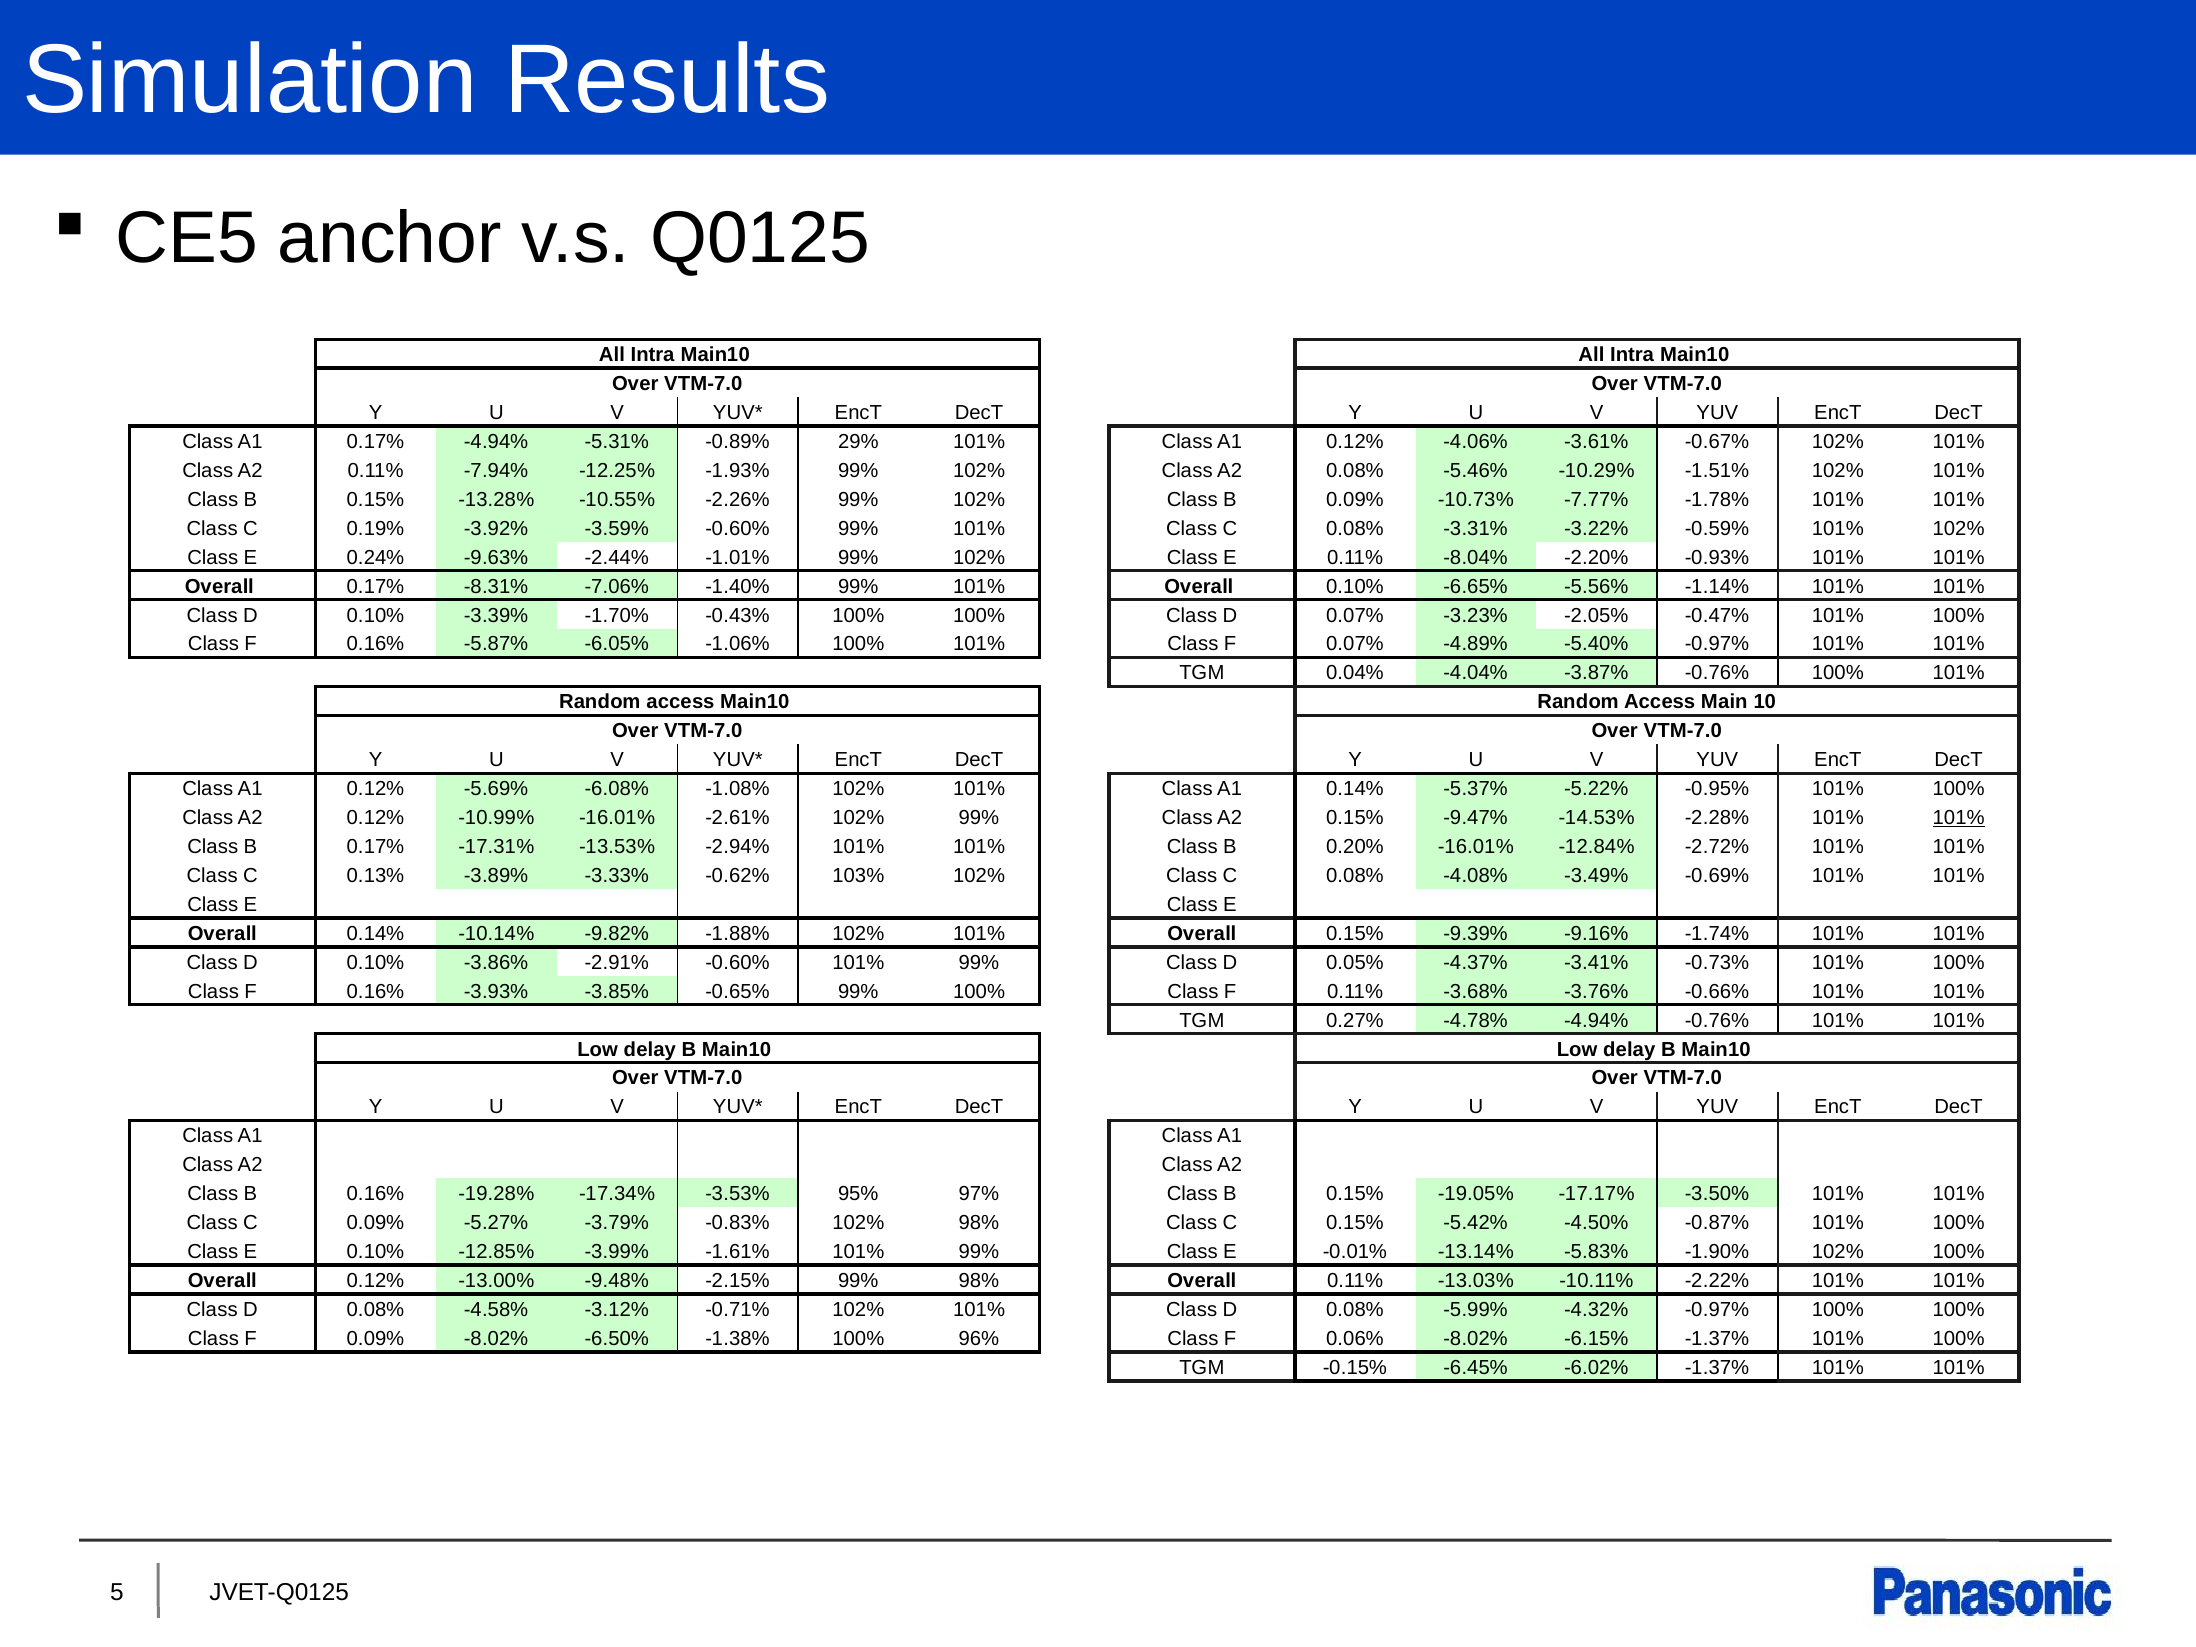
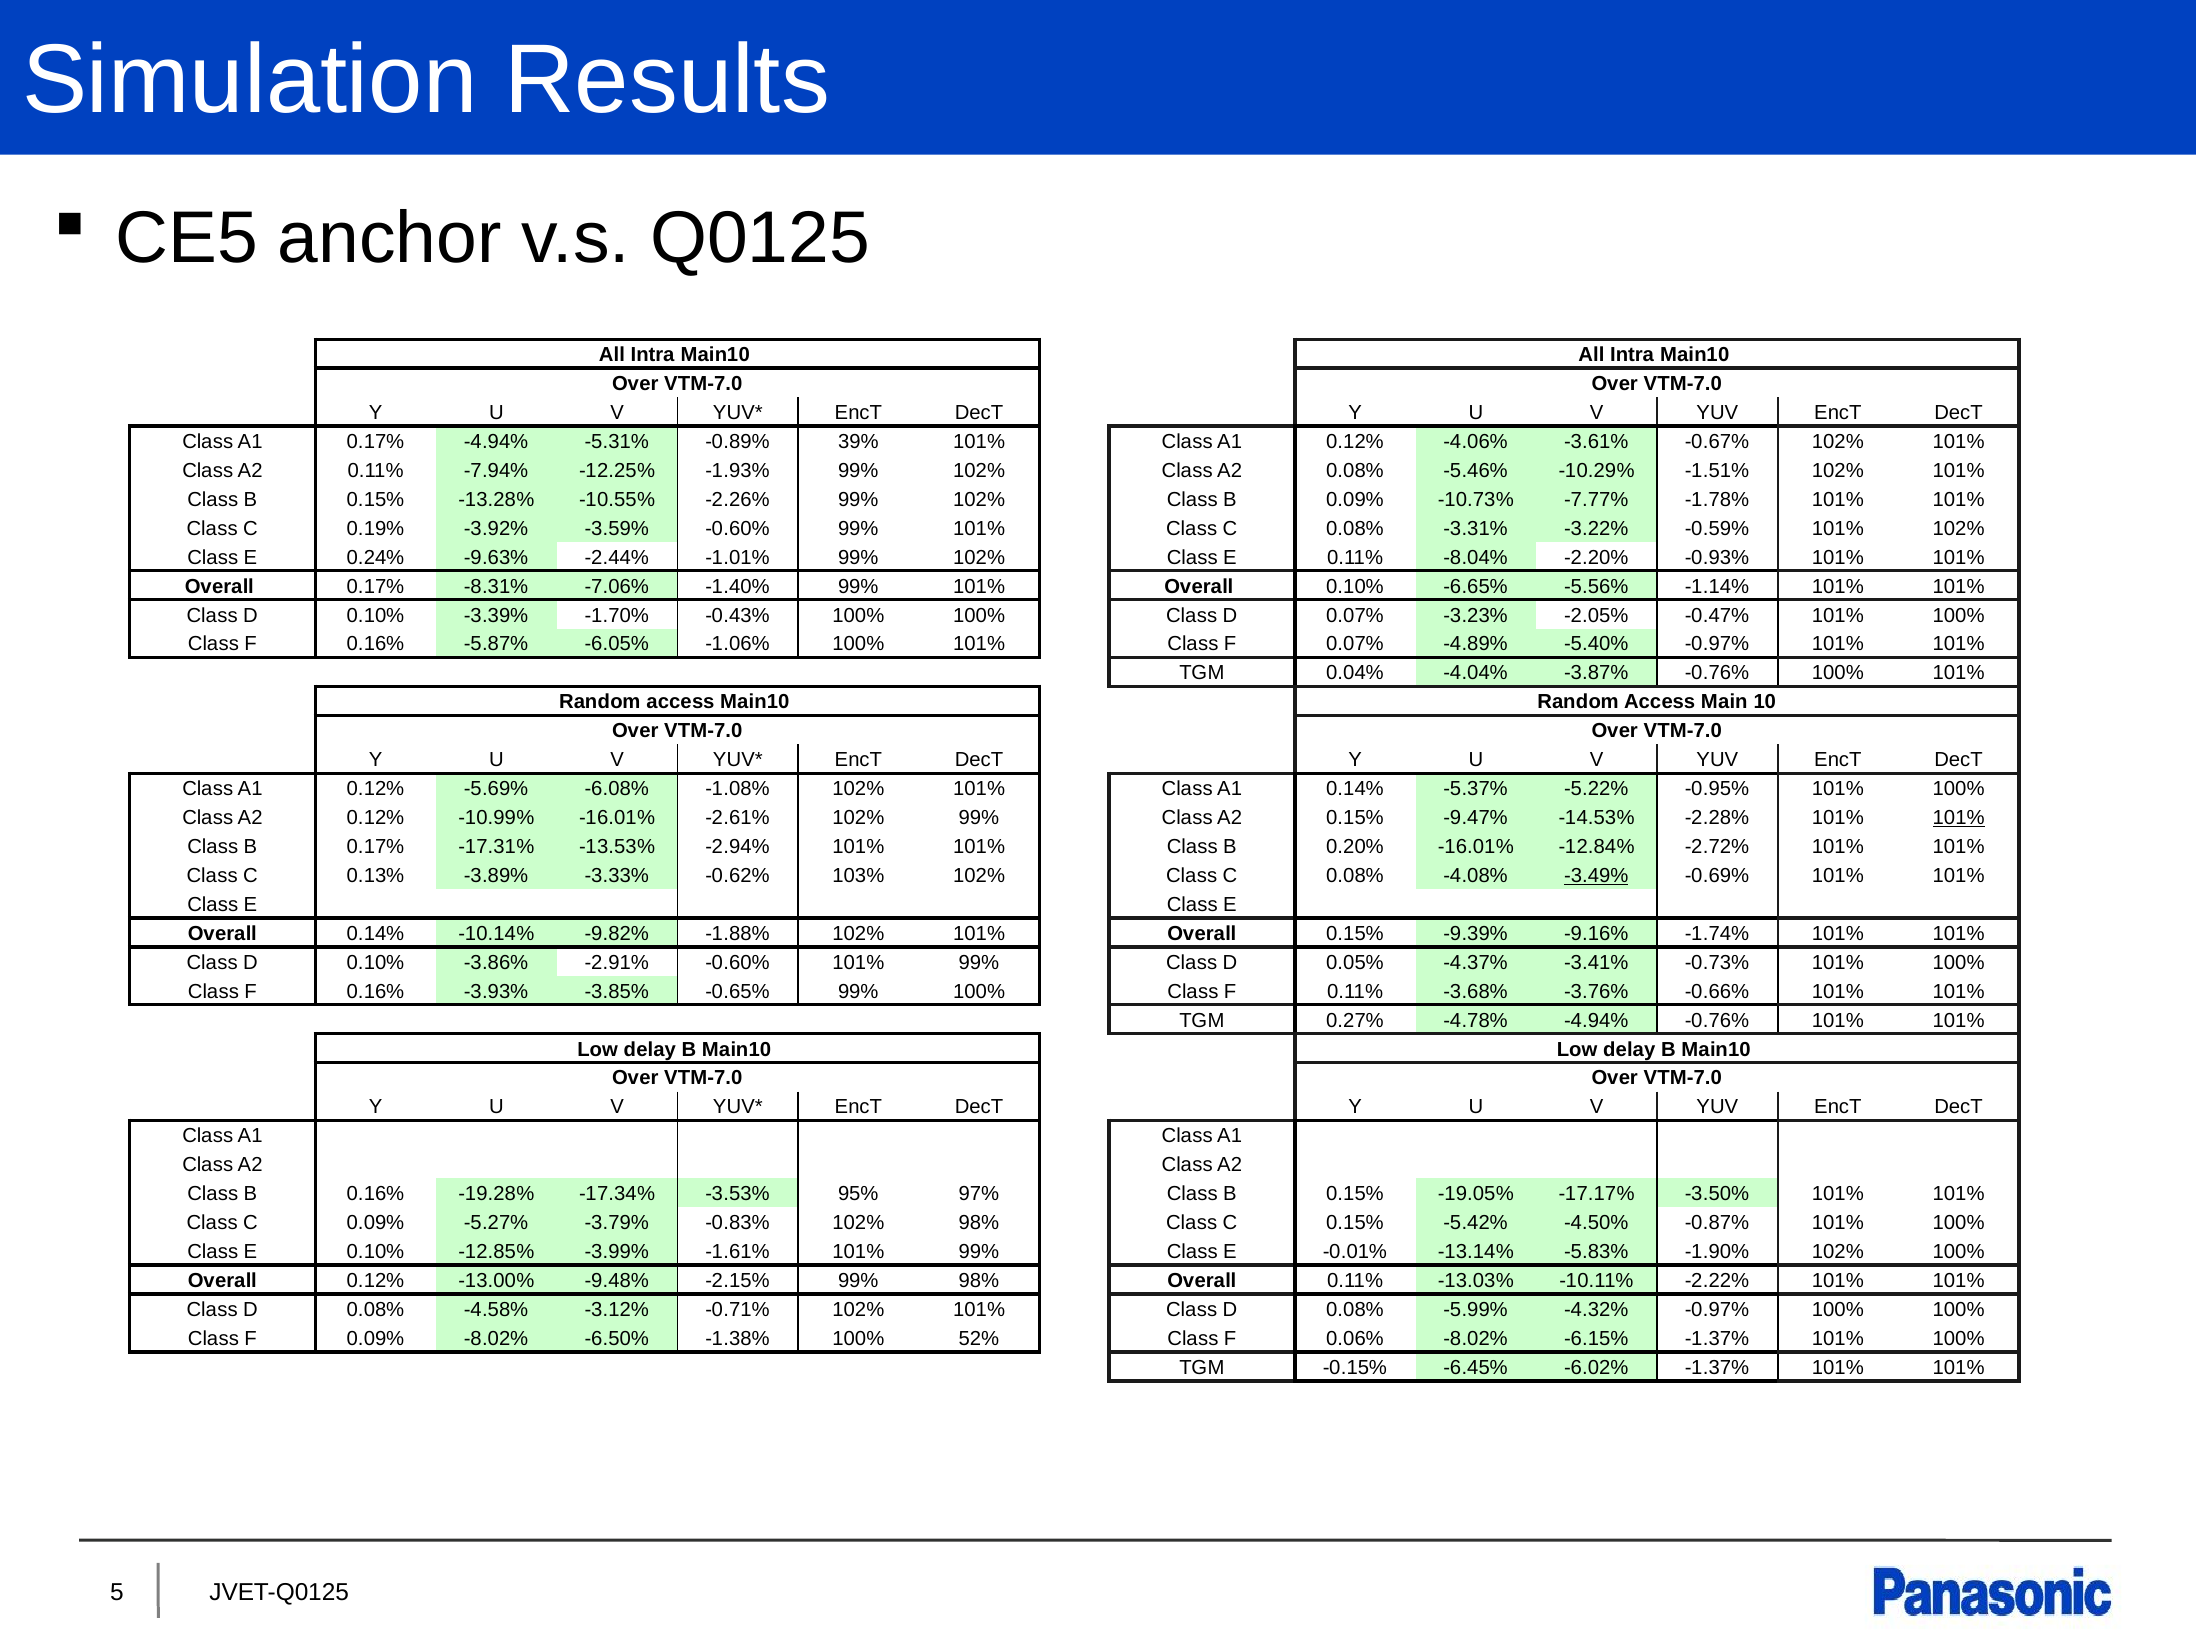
29%: 29% -> 39% (858, 442)
-3.49% underline: none -> present (1596, 876)
96%: 96% -> 52% (979, 1339)
